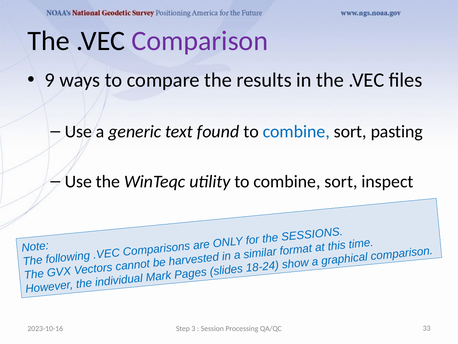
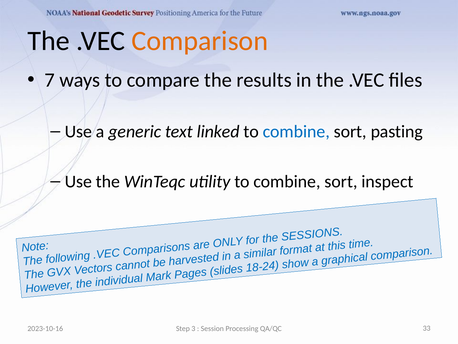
Comparison colour: purple -> orange (200, 41)
9: 9 -> 7 (50, 80)
found: found -> linked (218, 131)
